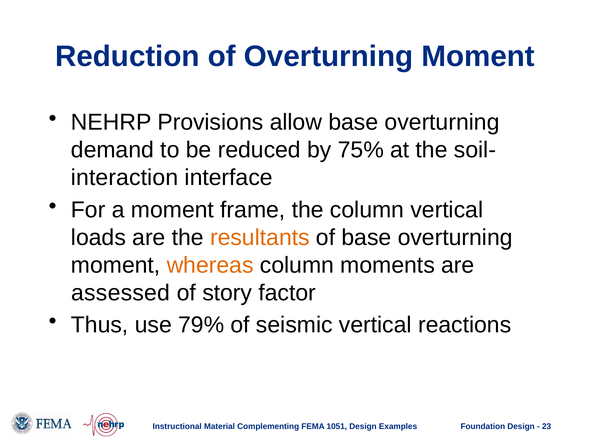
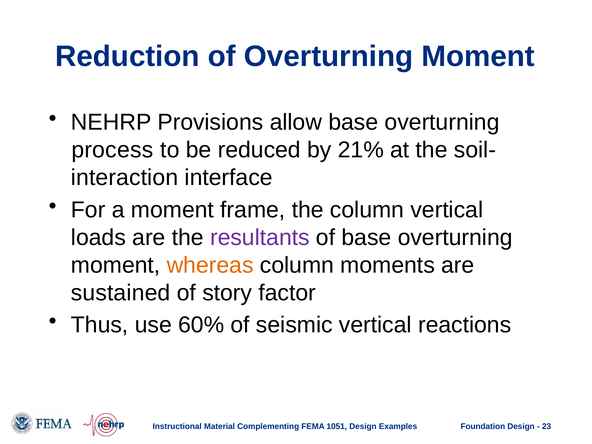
demand: demand -> process (112, 150)
75%: 75% -> 21% (361, 150)
resultants colour: orange -> purple (260, 237)
assessed: assessed -> sustained (121, 293)
79%: 79% -> 60% (201, 325)
